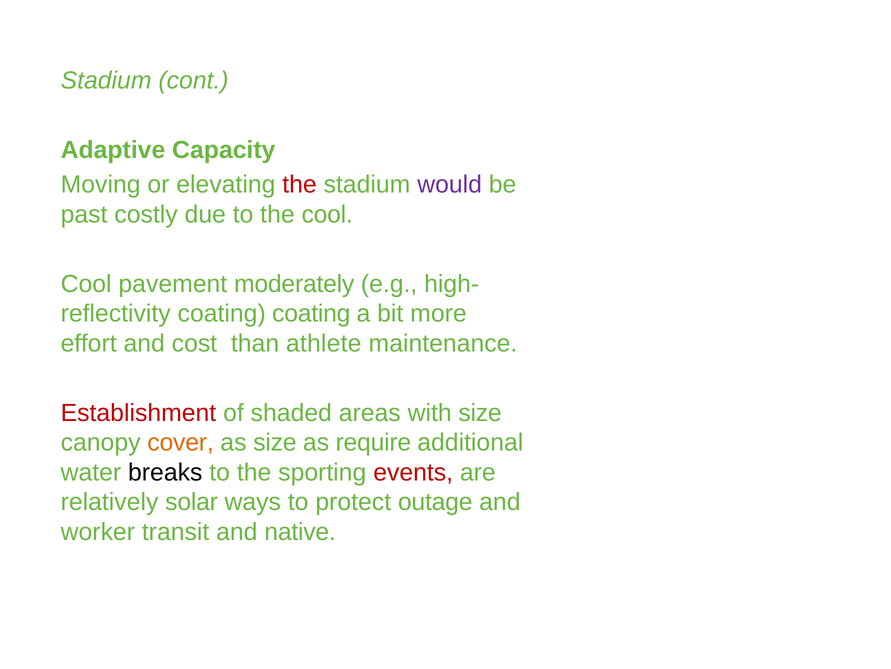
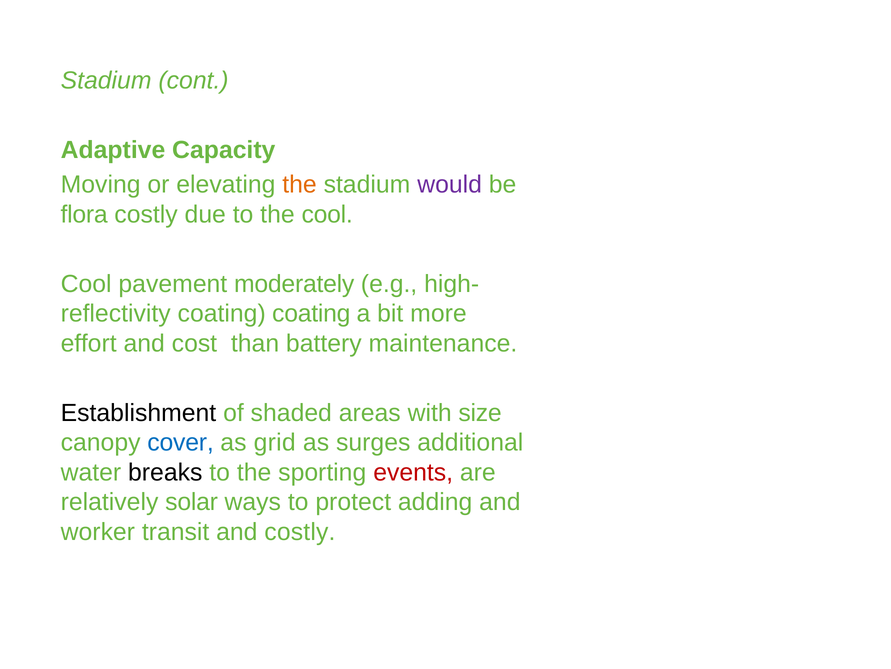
the colour: red -> orange (300, 184)
past: past -> flora (84, 214)
athlete: athlete -> battery (324, 343)
Establishment colour: red -> black (138, 412)
cover colour: orange -> blue (181, 442)
as size: size -> grid (275, 442)
require: require -> surges (373, 442)
outage: outage -> adding (435, 502)
and native: native -> costly (300, 531)
